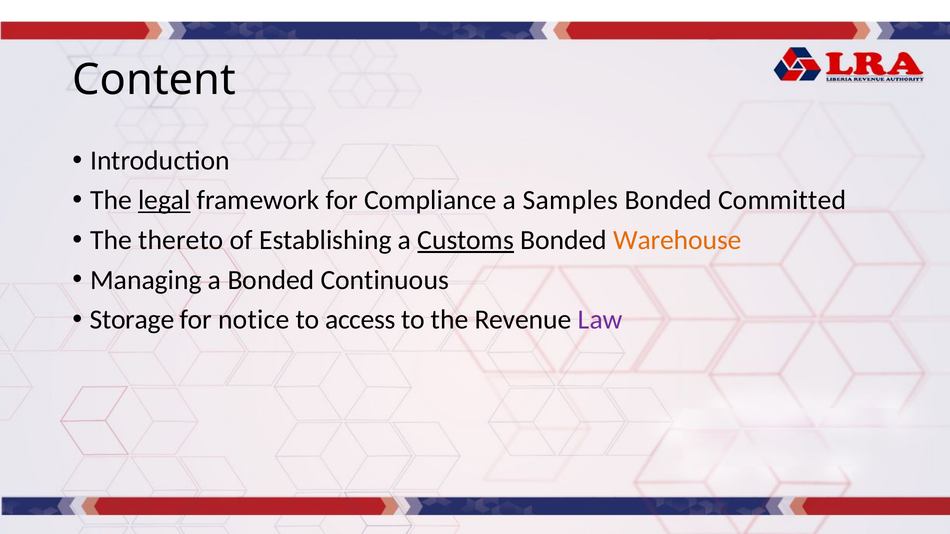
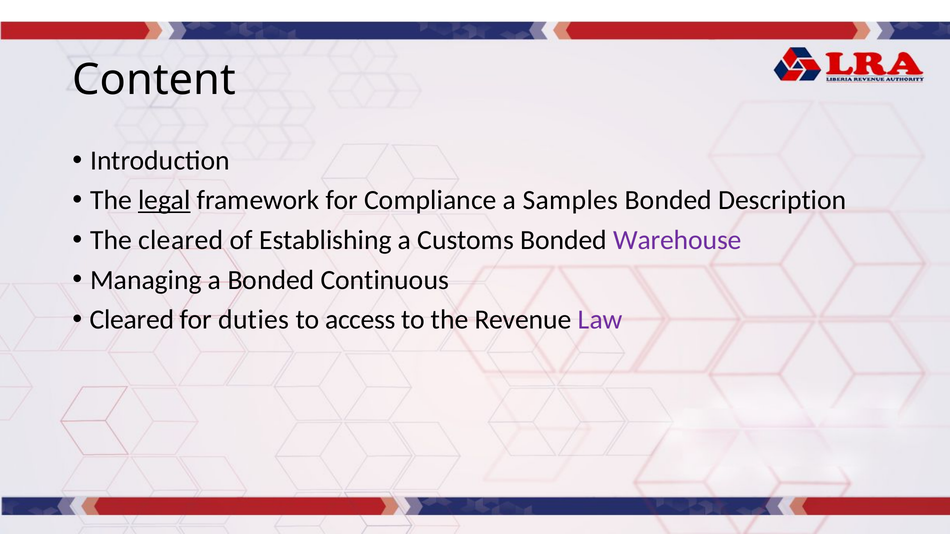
Committed: Committed -> Description (782, 200)
The thereto: thereto -> cleared (181, 240)
Customs underline: present -> none (466, 240)
Warehouse colour: orange -> purple (677, 240)
Storage: Storage -> Cleared (132, 320)
notice: notice -> duties (254, 320)
